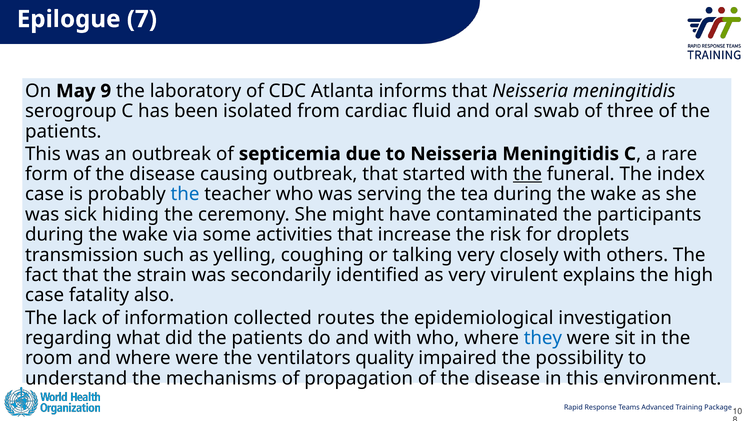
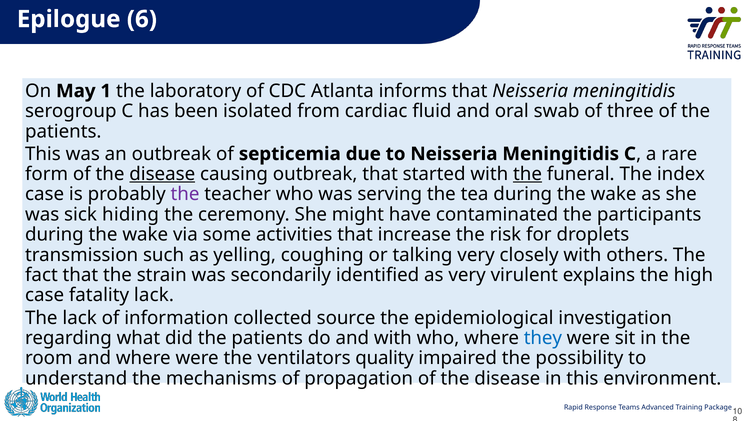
7: 7 -> 6 (142, 19)
9: 9 -> 1 (106, 91)
disease underline: none -> present (162, 174)
the colour: blue -> purple (185, 194)
fatality also: also -> lack (154, 296)
routes: routes -> source (346, 318)
